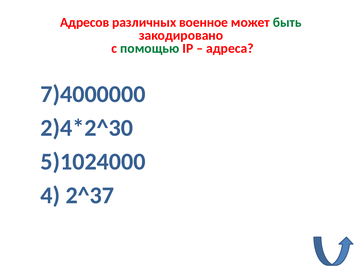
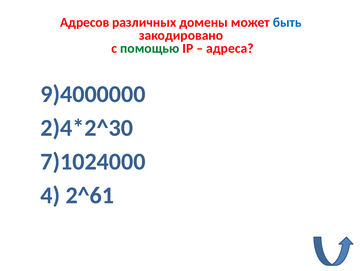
военное: военное -> домены (204, 22)
быть colour: green -> blue (287, 22)
7)4000000: 7)4000000 -> 9)4000000 (93, 94)
5)1024000: 5)1024000 -> 7)1024000 (93, 162)
2^37: 2^37 -> 2^61 (90, 196)
